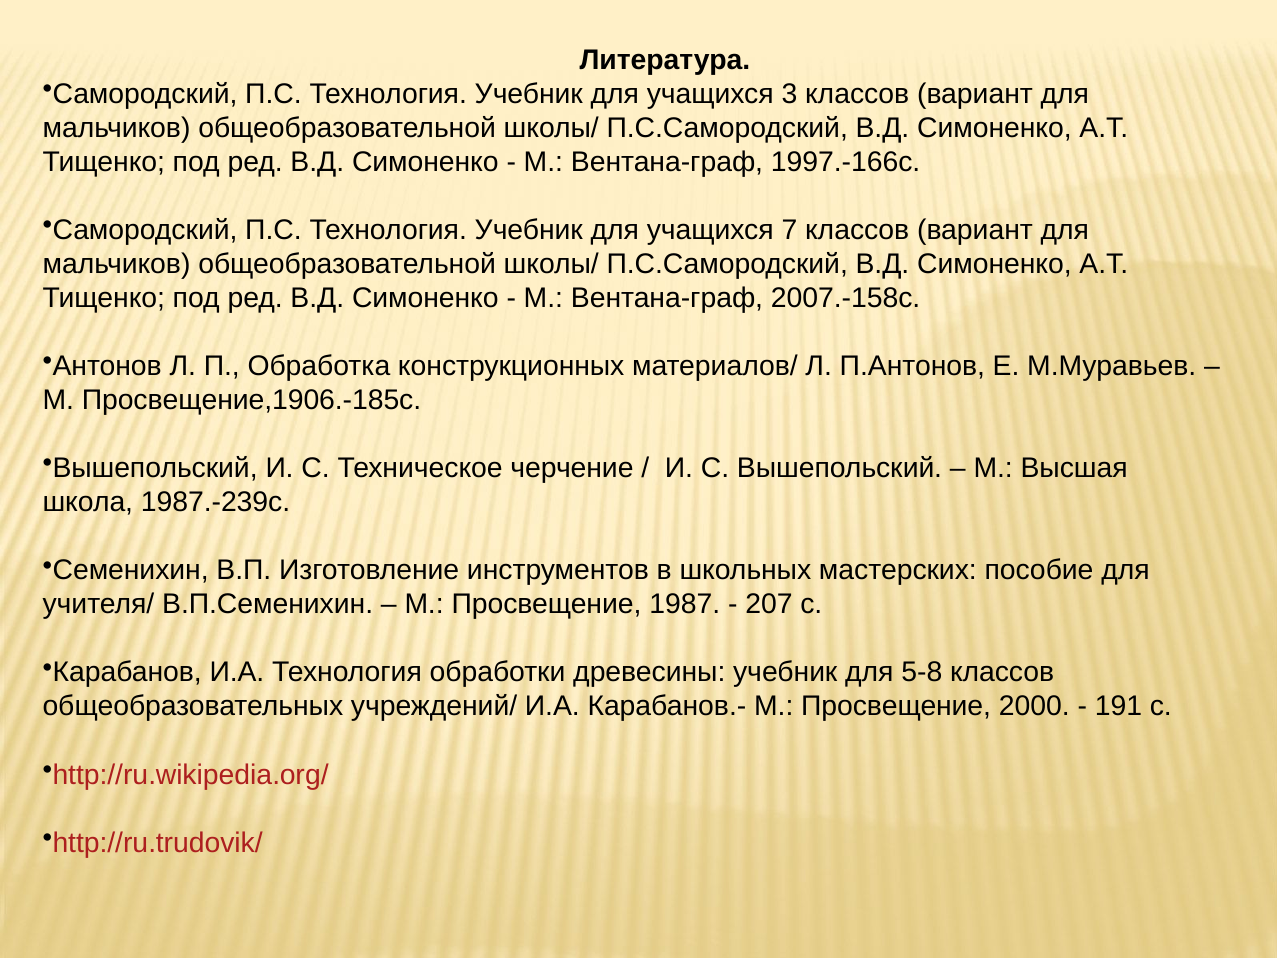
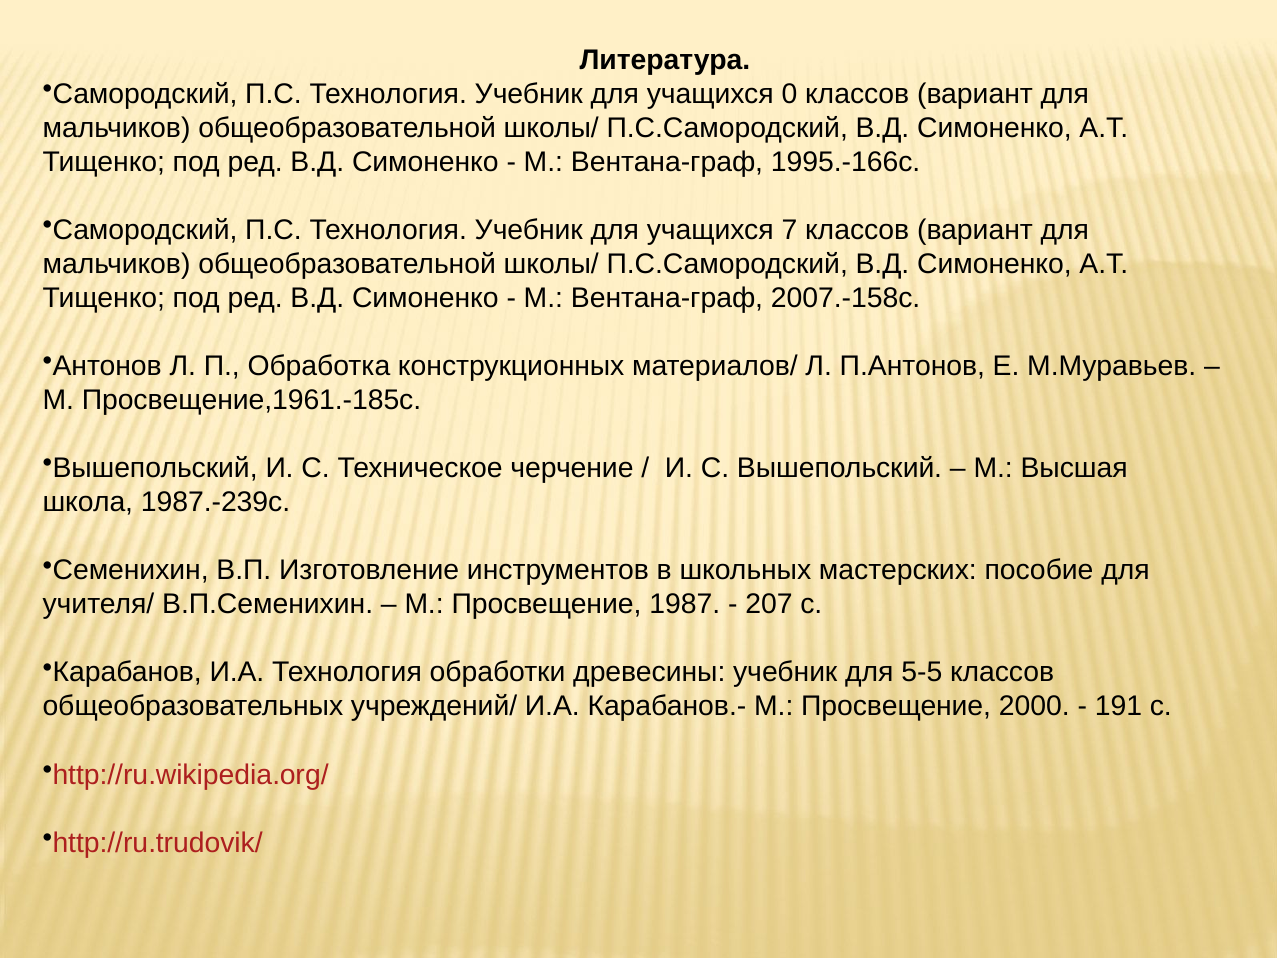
3: 3 -> 0 (789, 94)
1997.-166с: 1997.-166с -> 1995.-166с (846, 162)
Просвещение,1906.-185с: Просвещение,1906.-185с -> Просвещение,1961.-185с (252, 400)
5-8: 5-8 -> 5-5 (922, 672)
